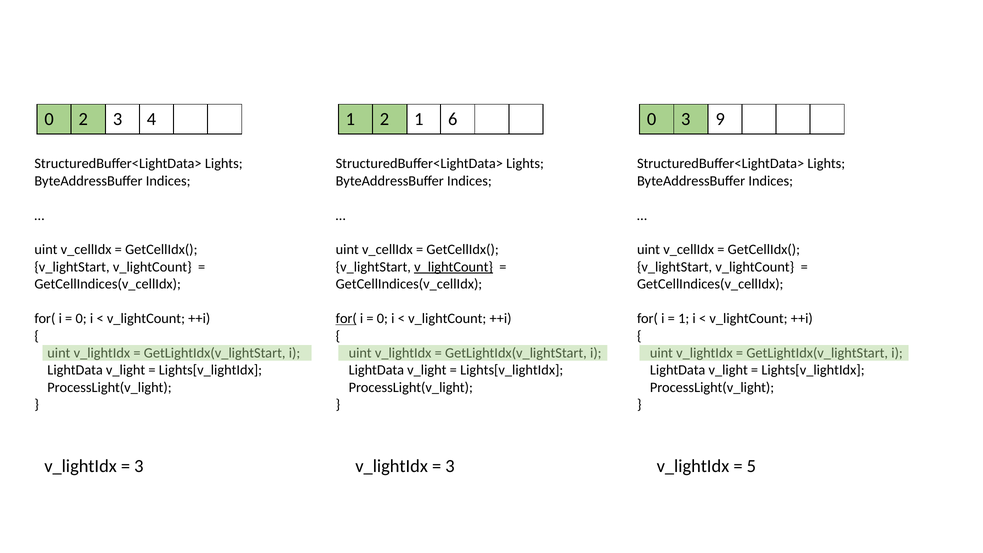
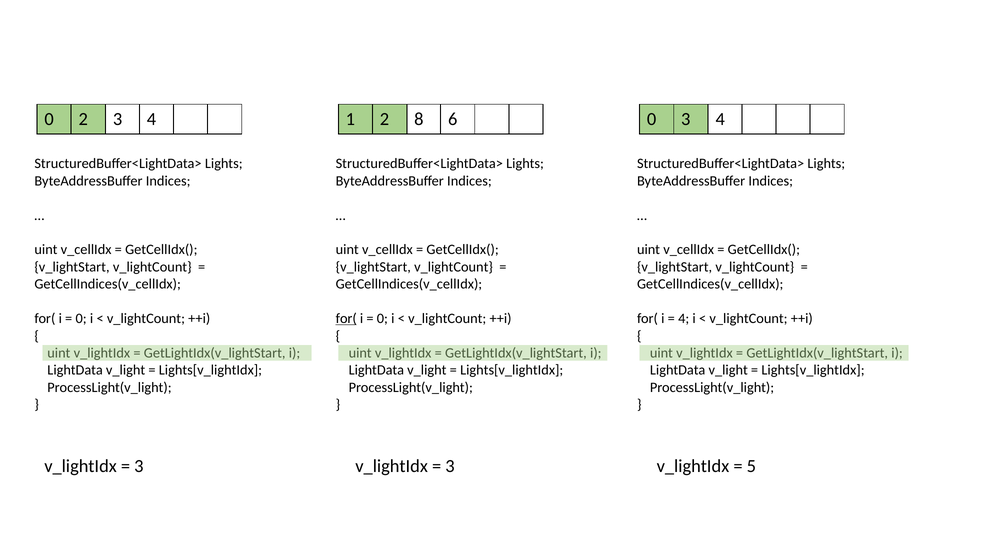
2 1: 1 -> 8 (419, 119)
0 3 9: 9 -> 4 (720, 119)
v_lightCount underline: present -> none (454, 267)
1: 1 -> 4 (684, 319)
